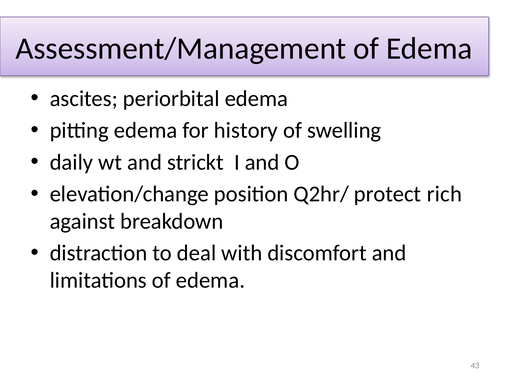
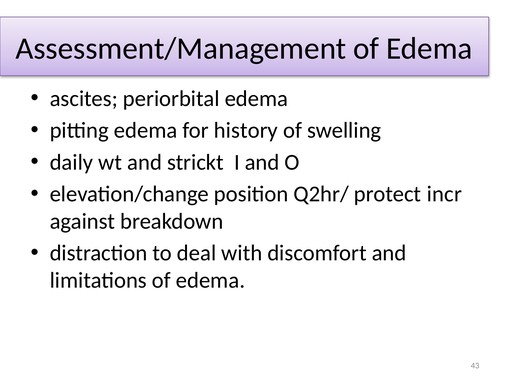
rich: rich -> incr (444, 194)
